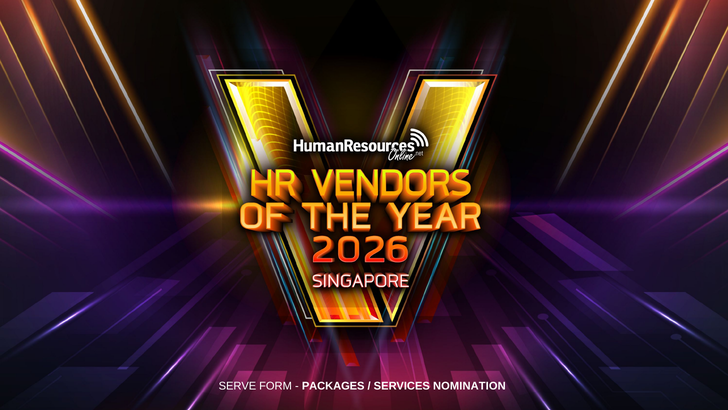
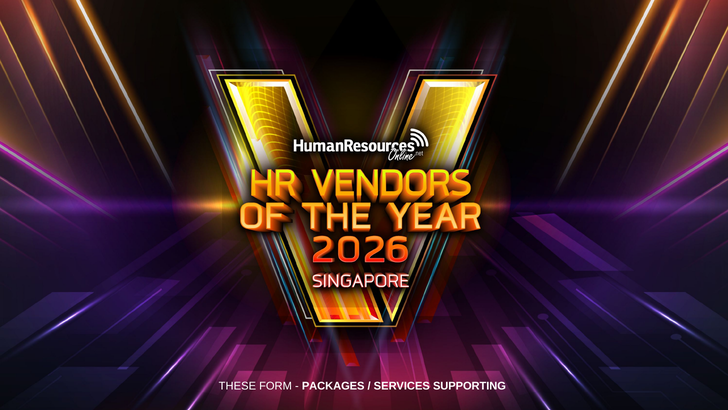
SERVE: SERVE -> THESE (237, 386)
NOMINATION: NOMINATION -> SUPPORTING (469, 386)
